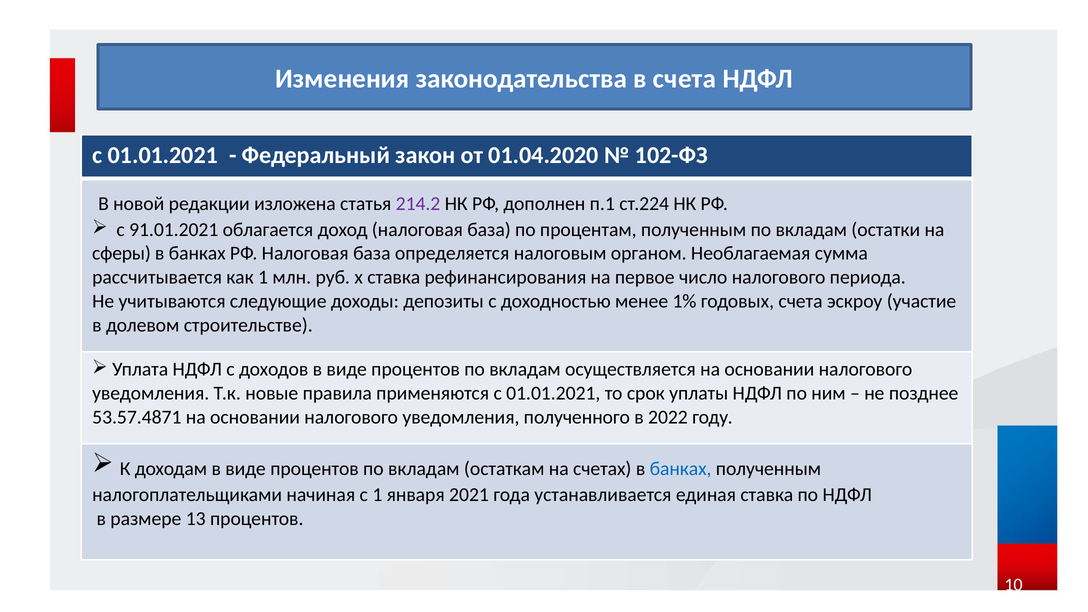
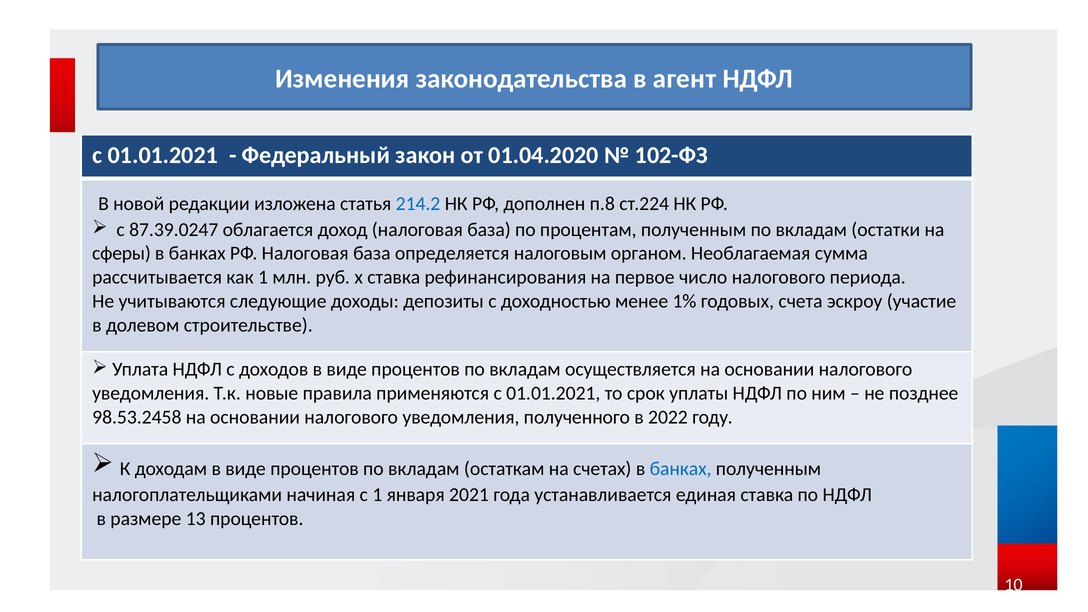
в счета: счета -> агент (685, 79)
214.2 colour: purple -> blue (418, 204)
п.1: п.1 -> п.8 (602, 204)
91.01.2021: 91.01.2021 -> 87.39.0247 (174, 230)
53.57.4871: 53.57.4871 -> 98.53.2458 (137, 417)
